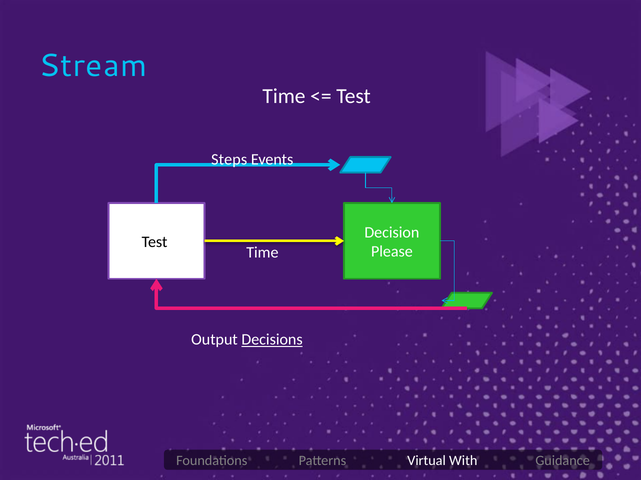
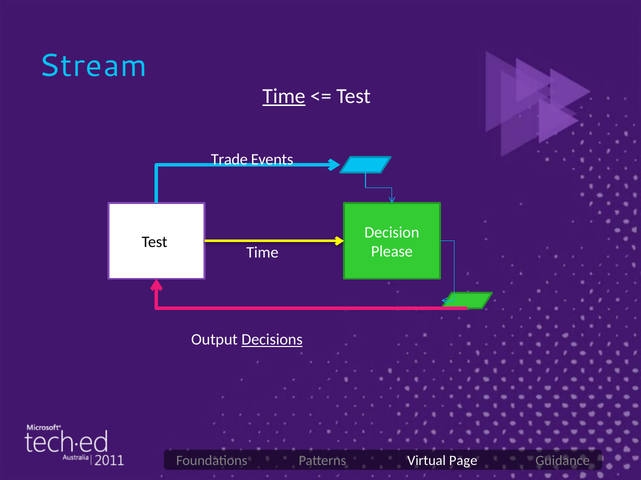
Time underline: none -> present (284, 96)
Steps: Steps -> Trade (229, 160)
With: With -> Page (463, 461)
